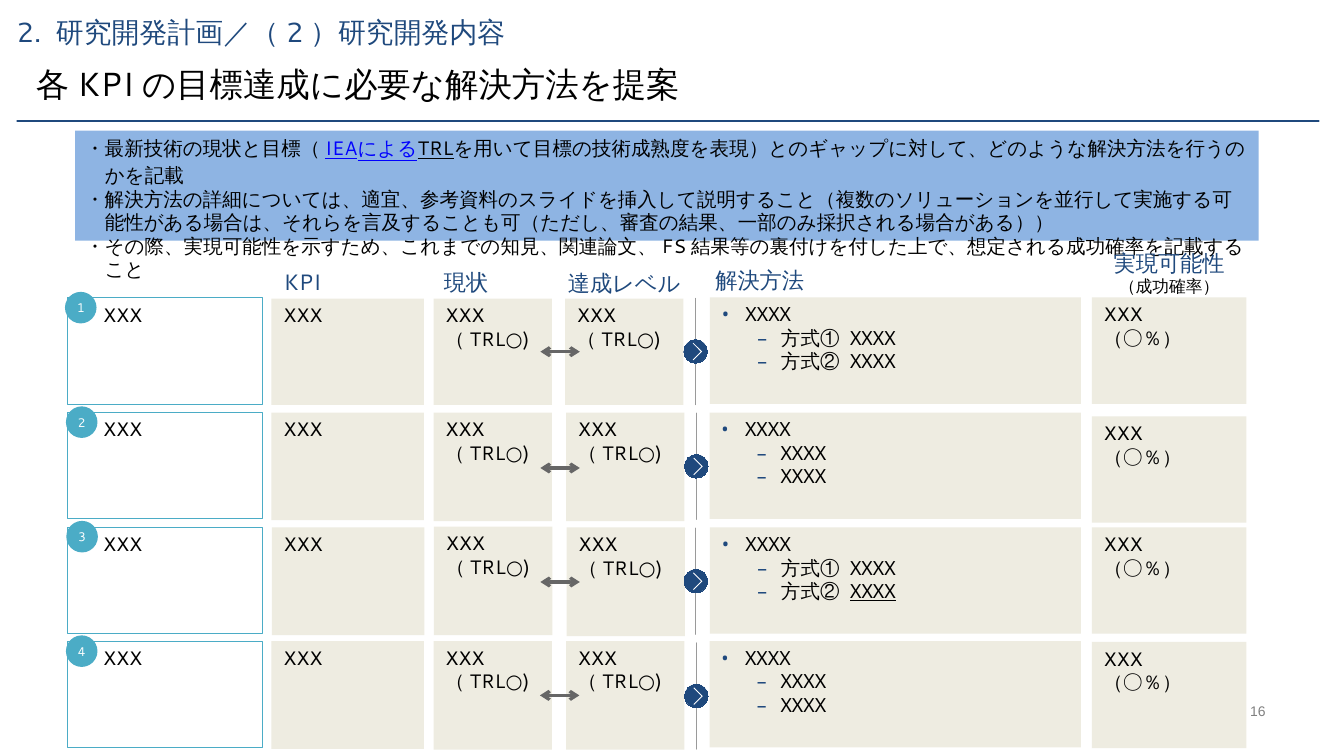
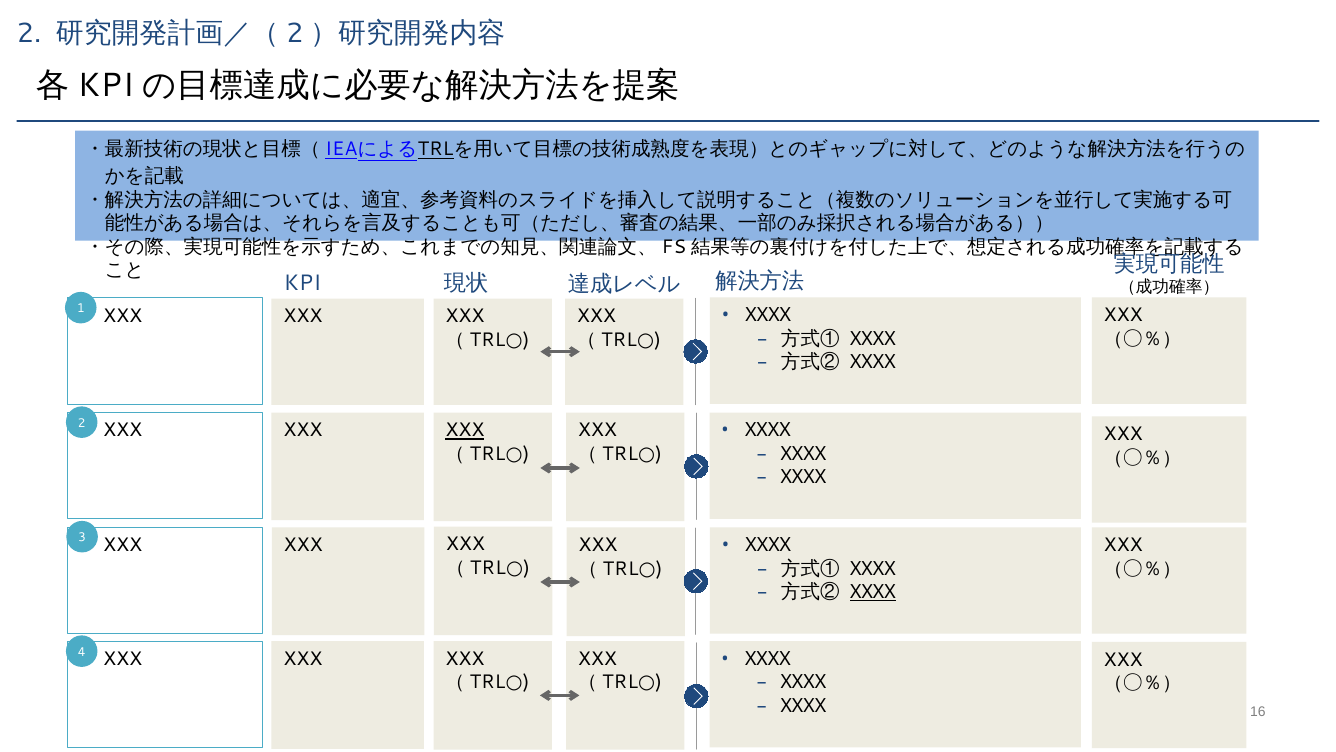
XXX underline: none -> present (465, 430)
